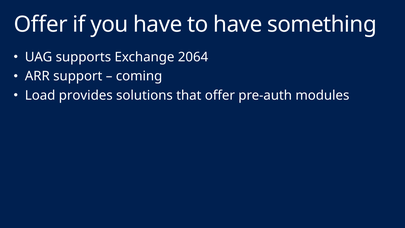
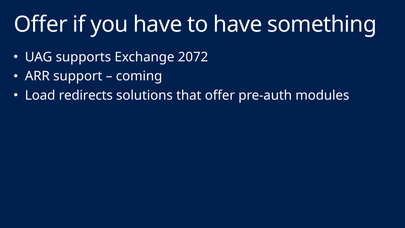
2064: 2064 -> 2072 (193, 57)
provides: provides -> redirects (86, 95)
